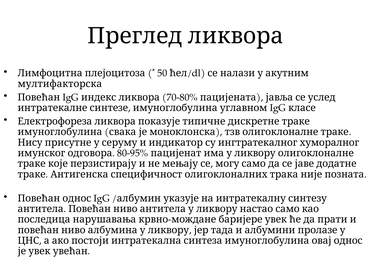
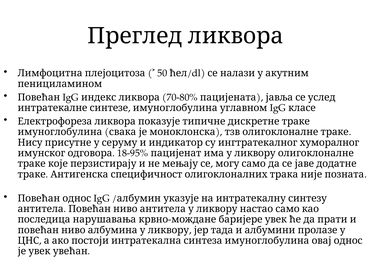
мултифакторска: мултифакторска -> пенициламином (60, 84)
80-95%: 80-95% -> 18-95% (133, 153)
